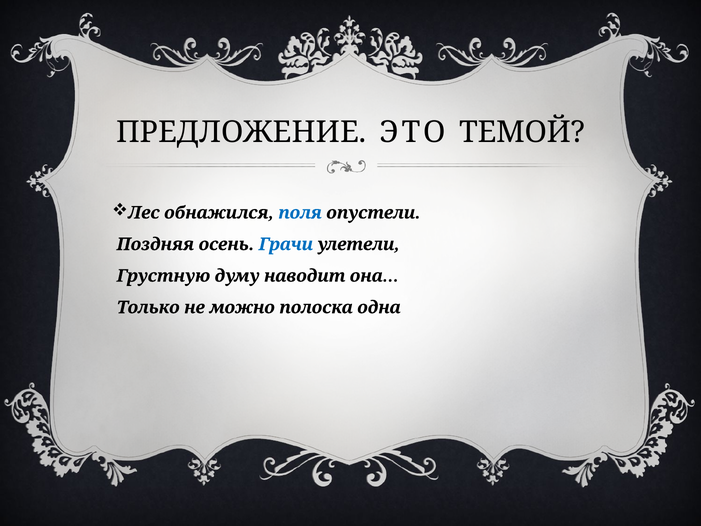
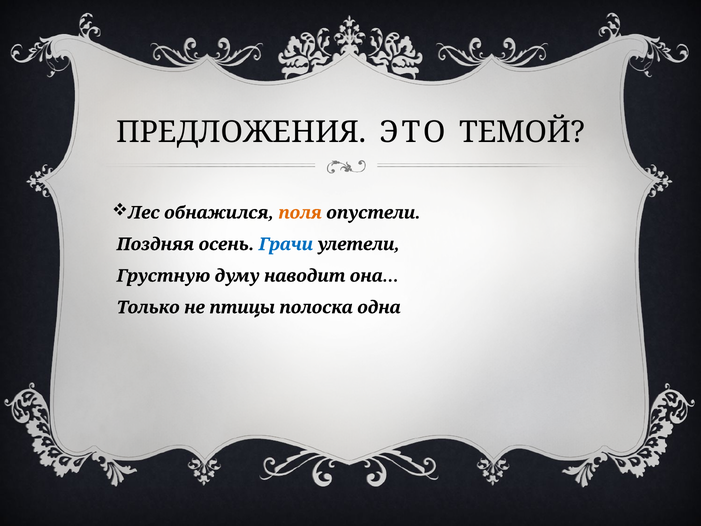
ПРЕДЛОЖЕНИЕ: ПРЕДЛОЖЕНИЕ -> ПРЕДЛОЖЕНИЯ (241, 132)
поля colour: blue -> orange (300, 213)
можно: можно -> птицы (242, 307)
